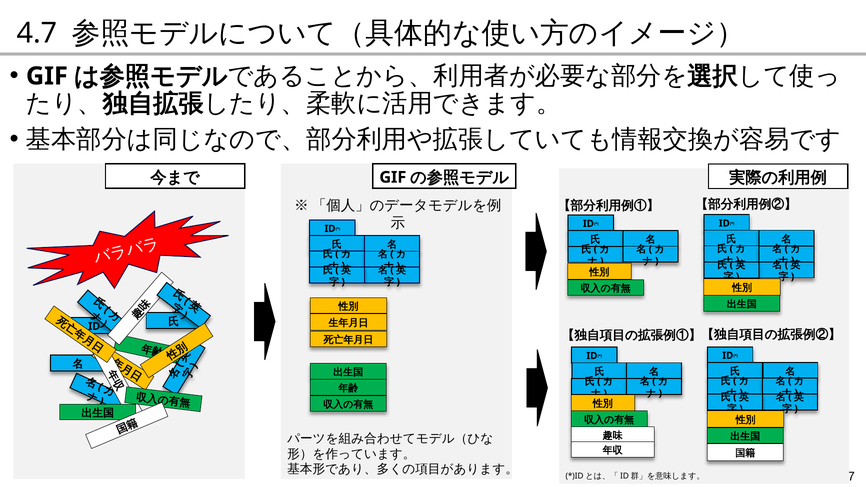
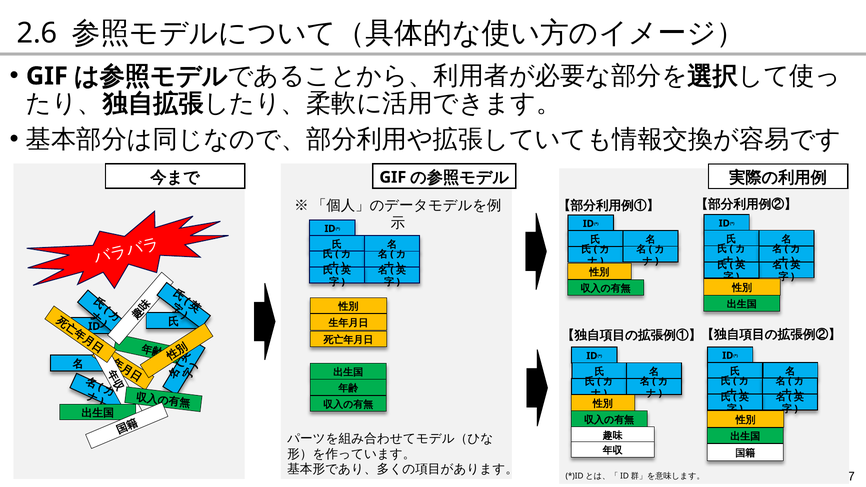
4.7: 4.7 -> 2.6 (37, 33)
